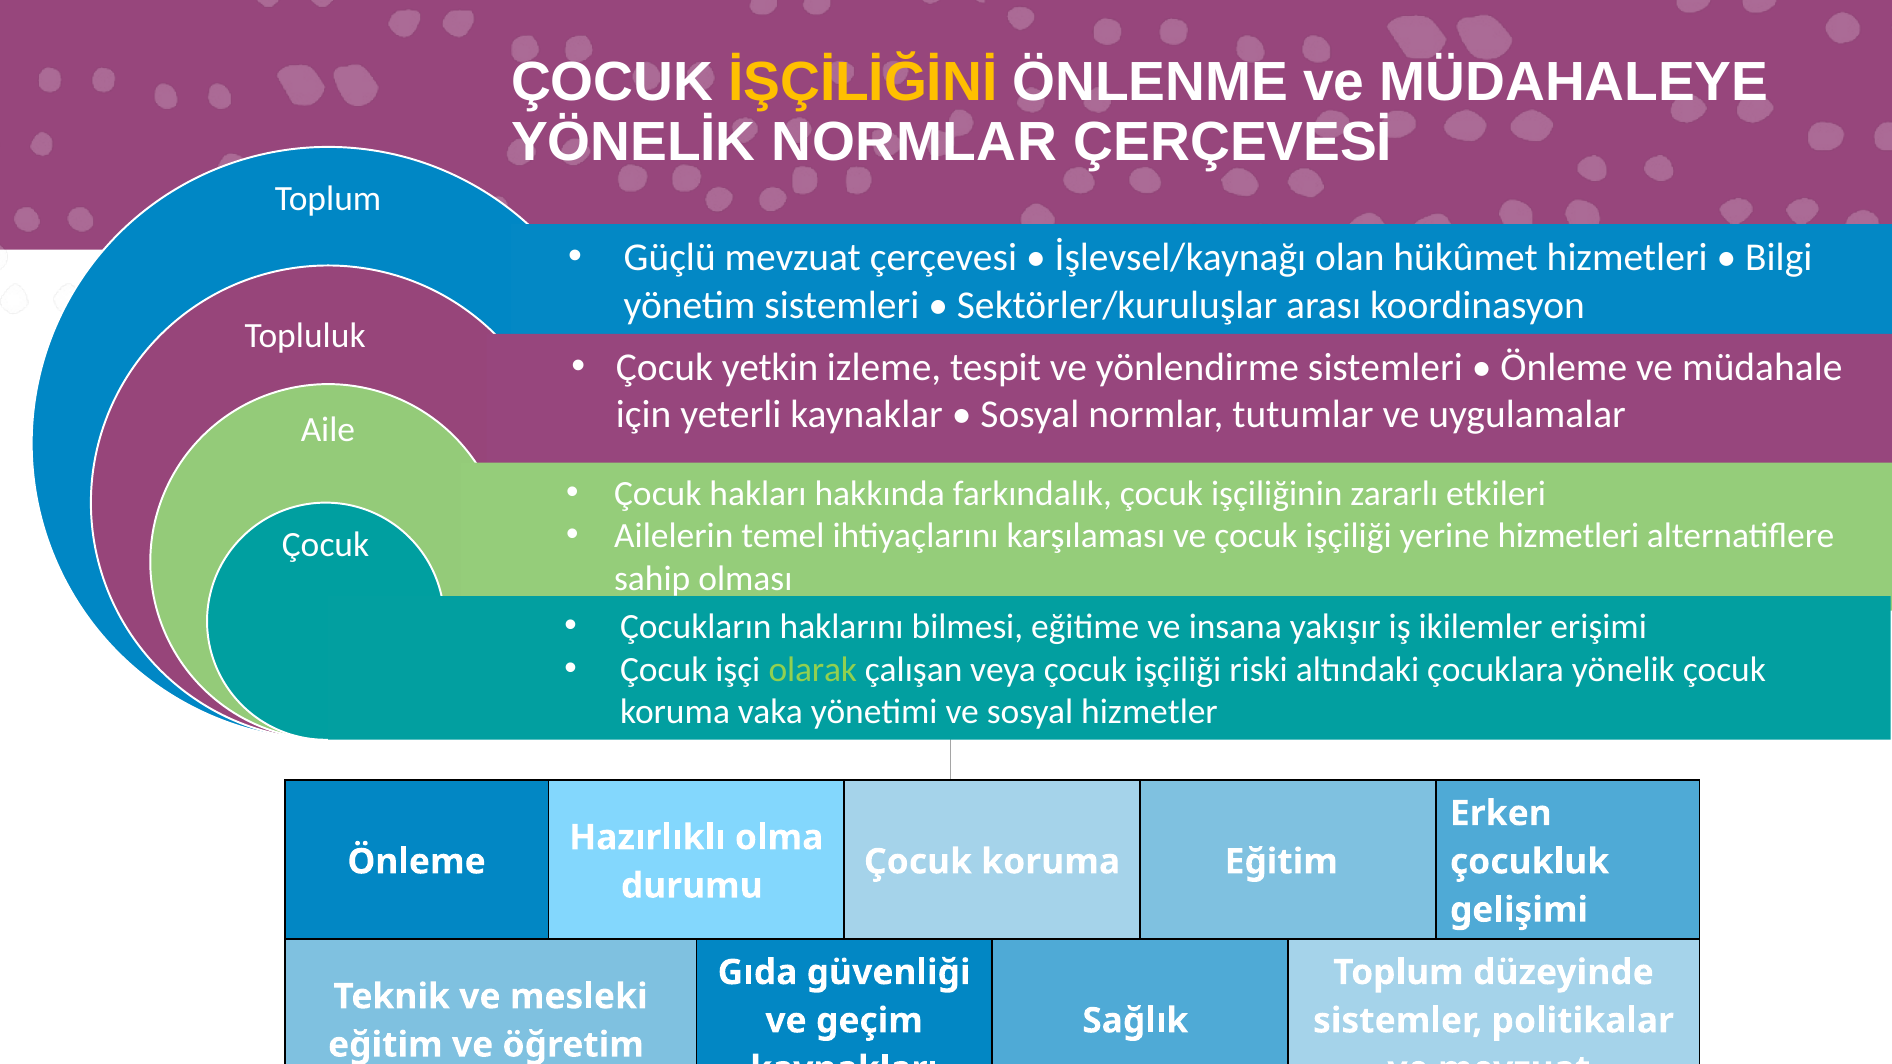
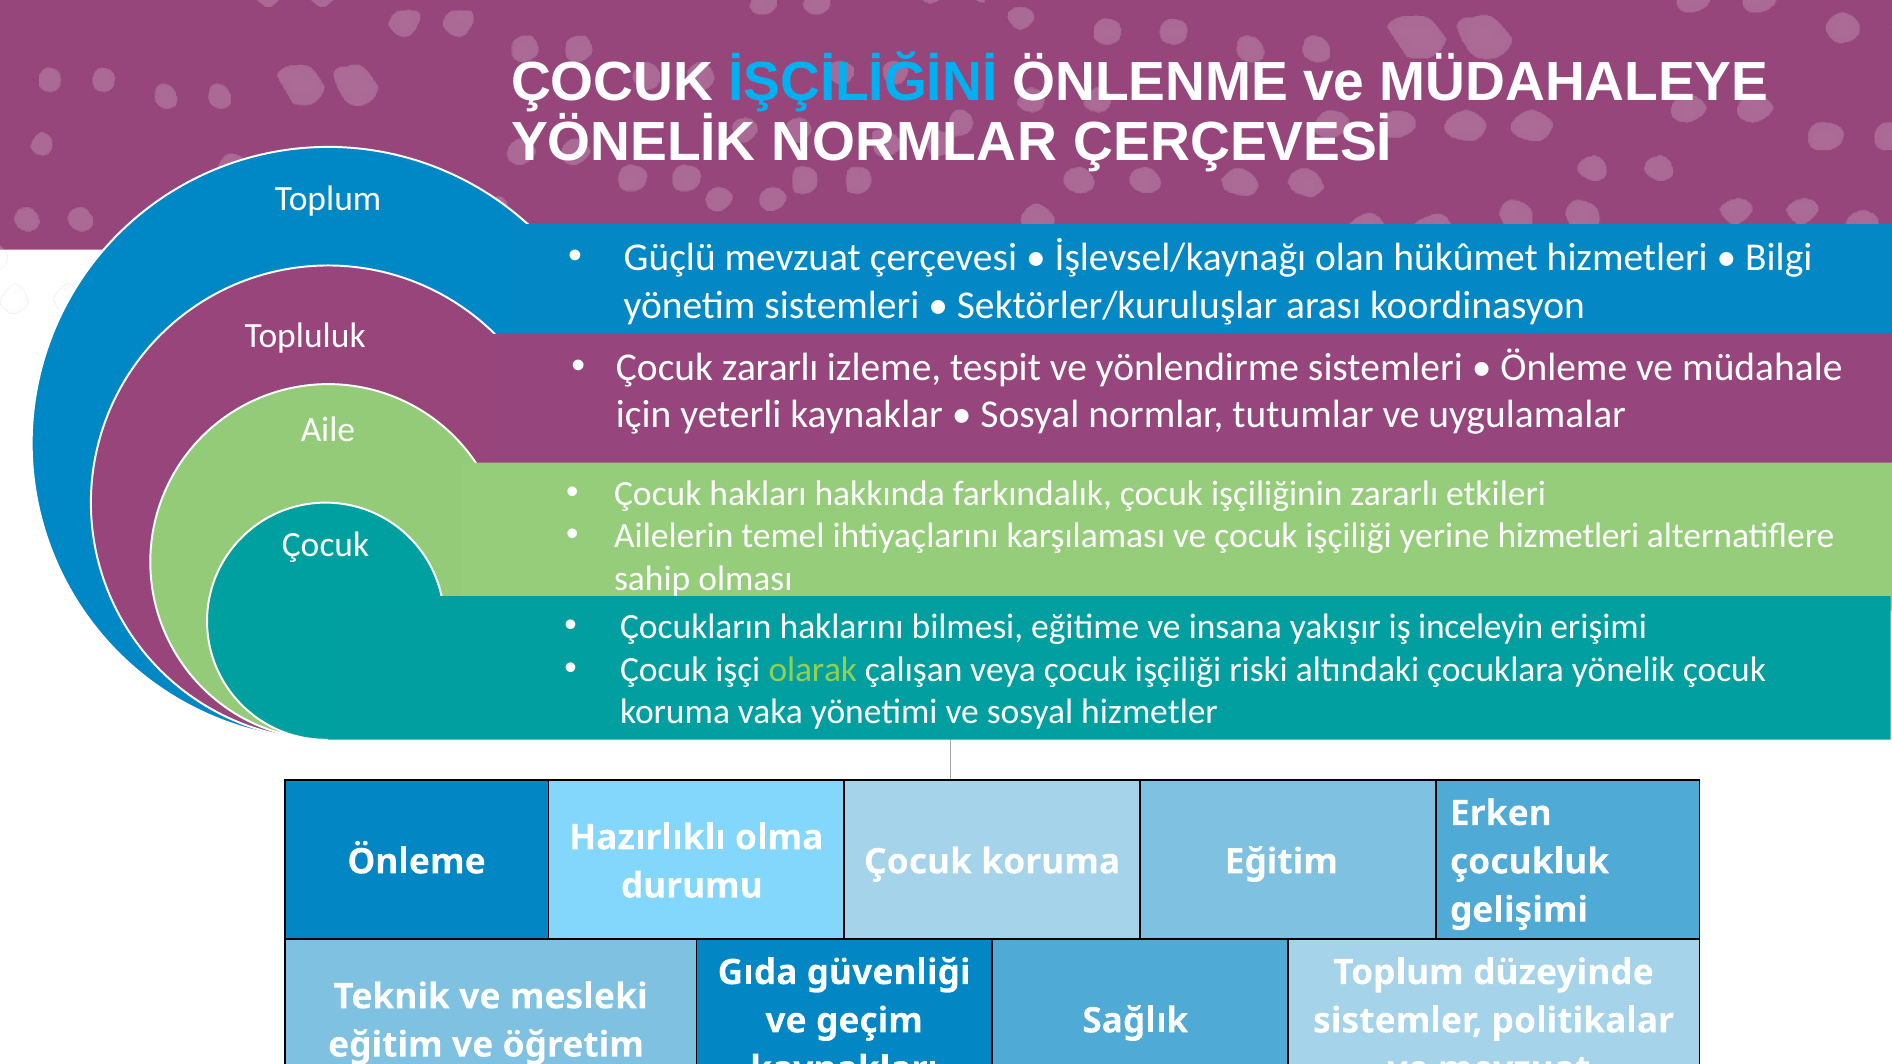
İŞÇİLİĞİNİ colour: yellow -> light blue (863, 83)
Çocuk yetkin: yetkin -> zararlı (770, 367)
ikilemler: ikilemler -> inceleyin (1481, 627)
